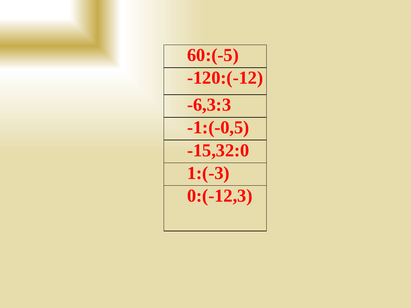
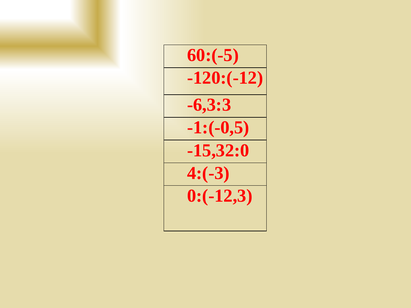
1:(-3: 1:(-3 -> 4:(-3 (208, 173)
